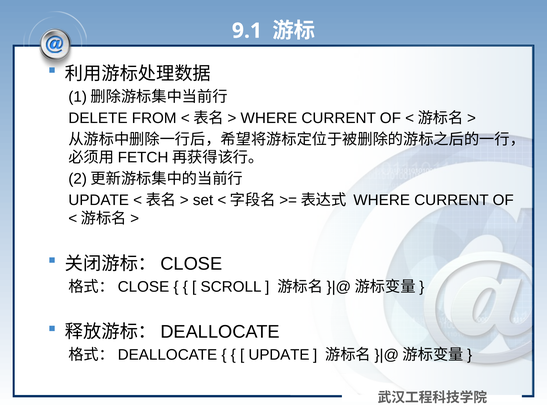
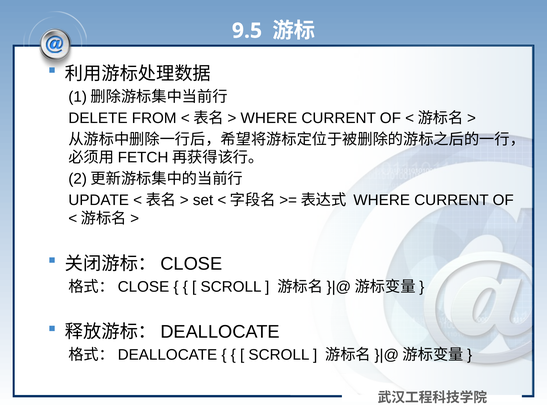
9.1: 9.1 -> 9.5 (247, 31)
UPDATE: UPDATE -> SCROLL (279, 354)
